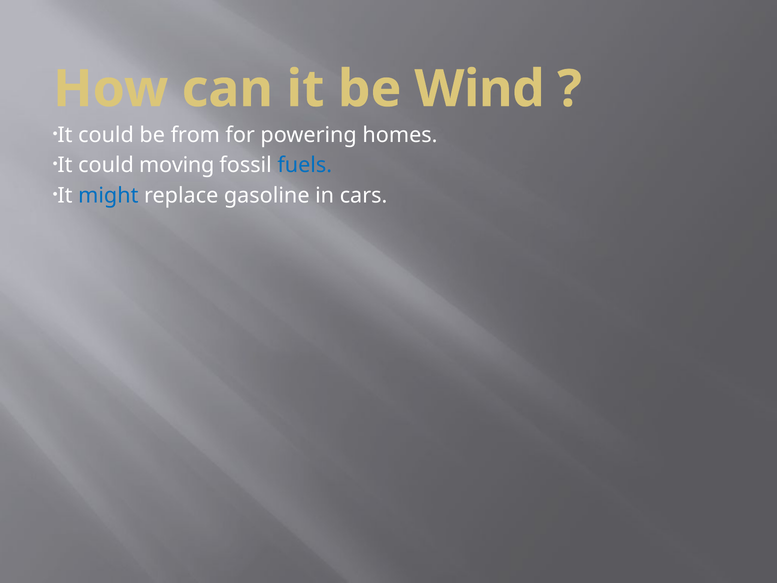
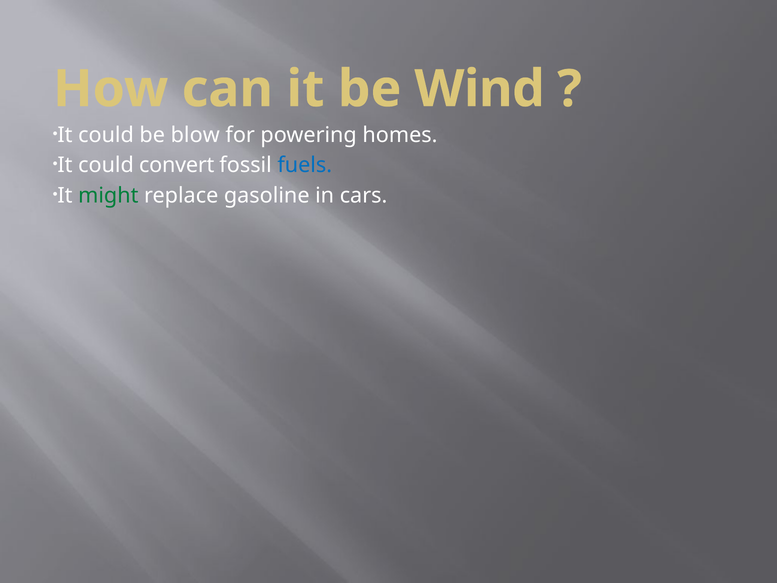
from: from -> blow (195, 135)
moving: moving -> convert (177, 165)
might colour: blue -> green (108, 195)
